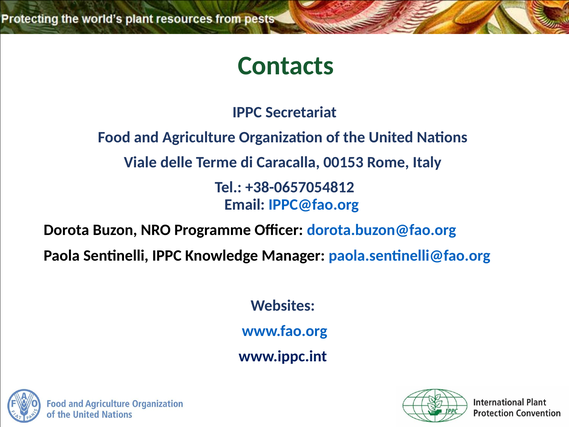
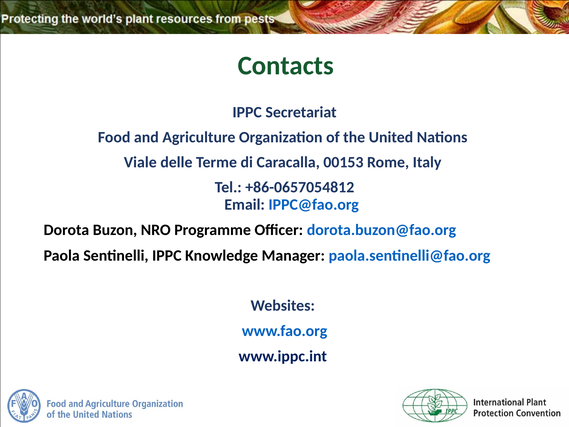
+38-0657054812: +38-0657054812 -> +86-0657054812 (300, 187)
